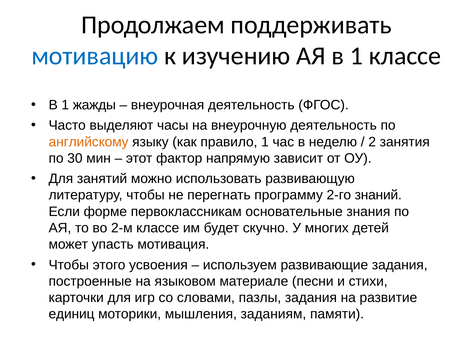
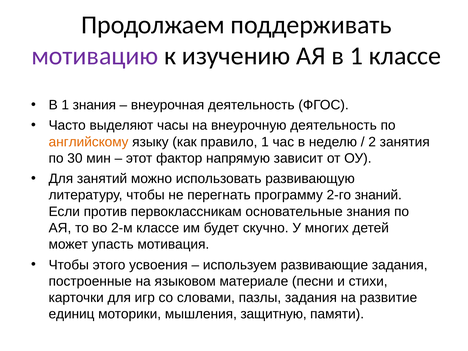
мотивацию colour: blue -> purple (95, 56)
1 жажды: жажды -> знания (94, 105)
форме: форме -> против (105, 212)
заданиям: заданиям -> защитную (274, 314)
